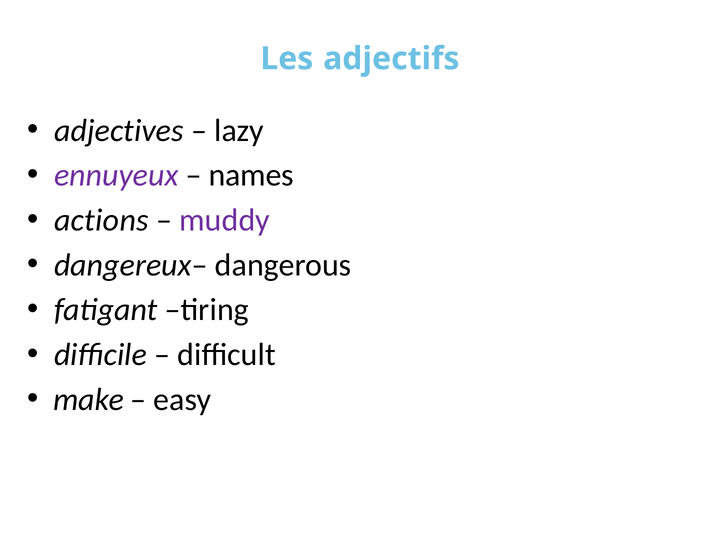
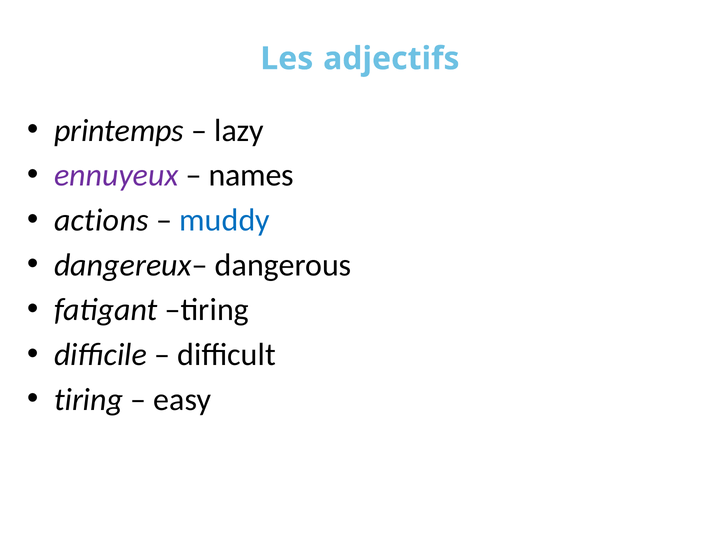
adjectives: adjectives -> printemps (119, 131)
muddy colour: purple -> blue (225, 220)
make: make -> tiring (89, 399)
